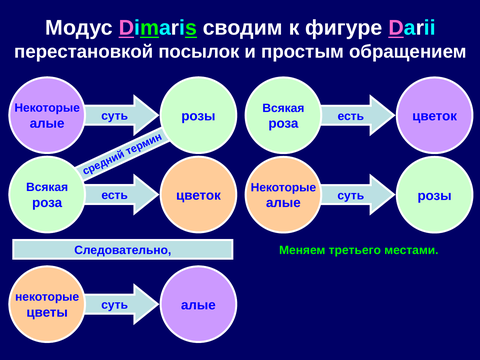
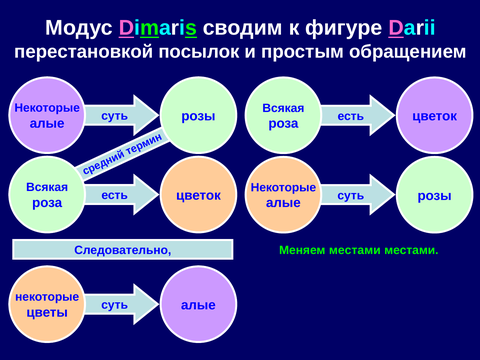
Меняем третьего: третьего -> местами (355, 250)
